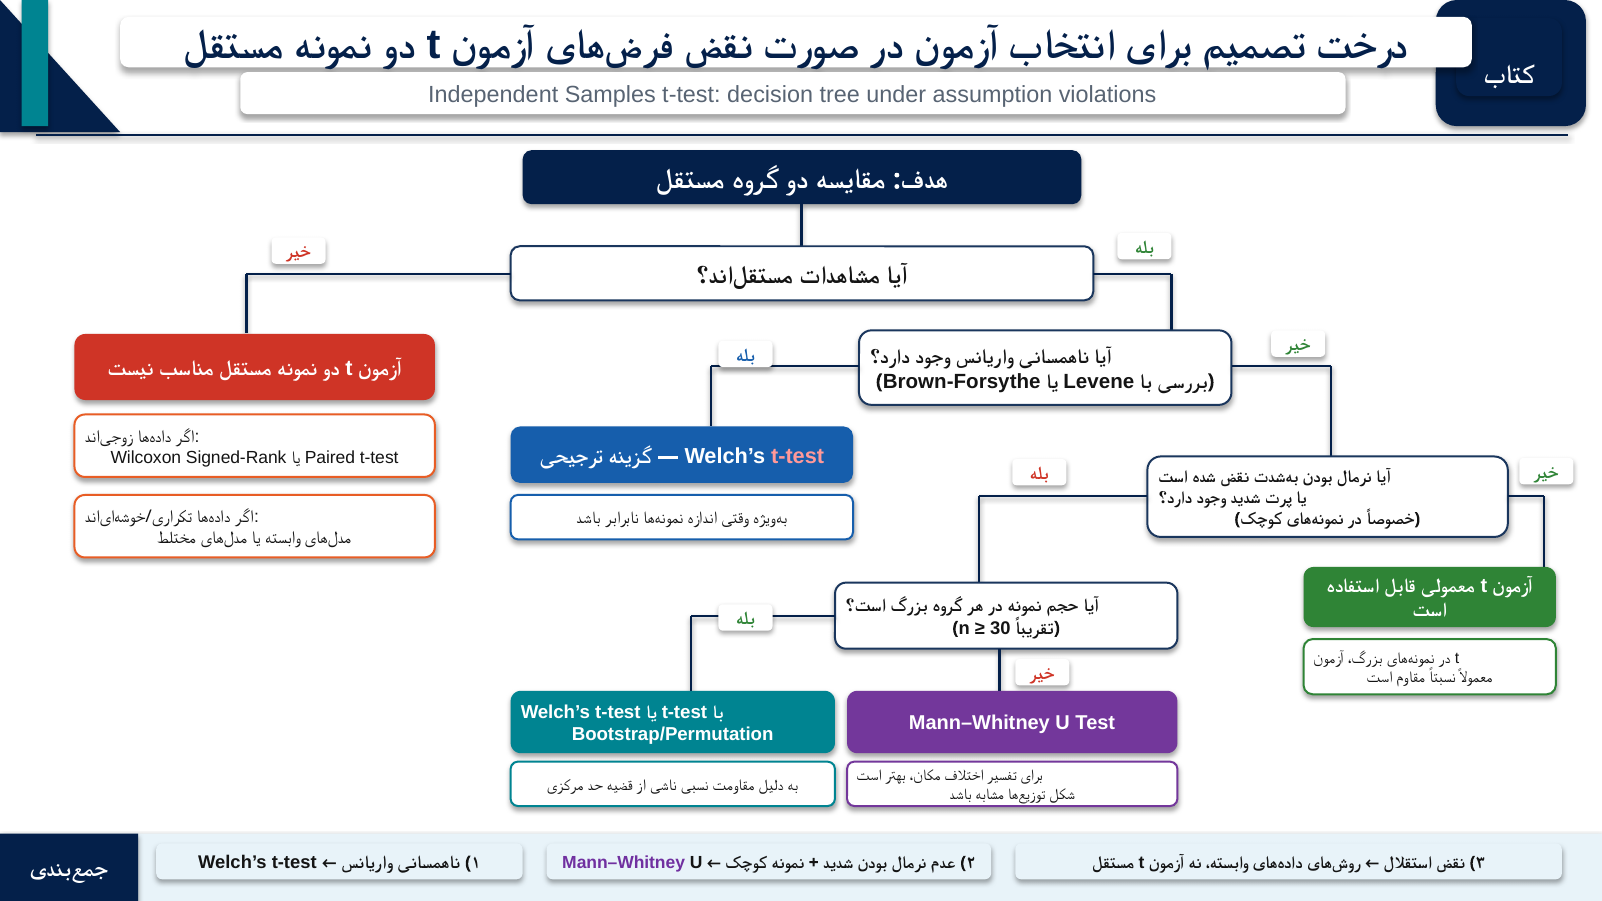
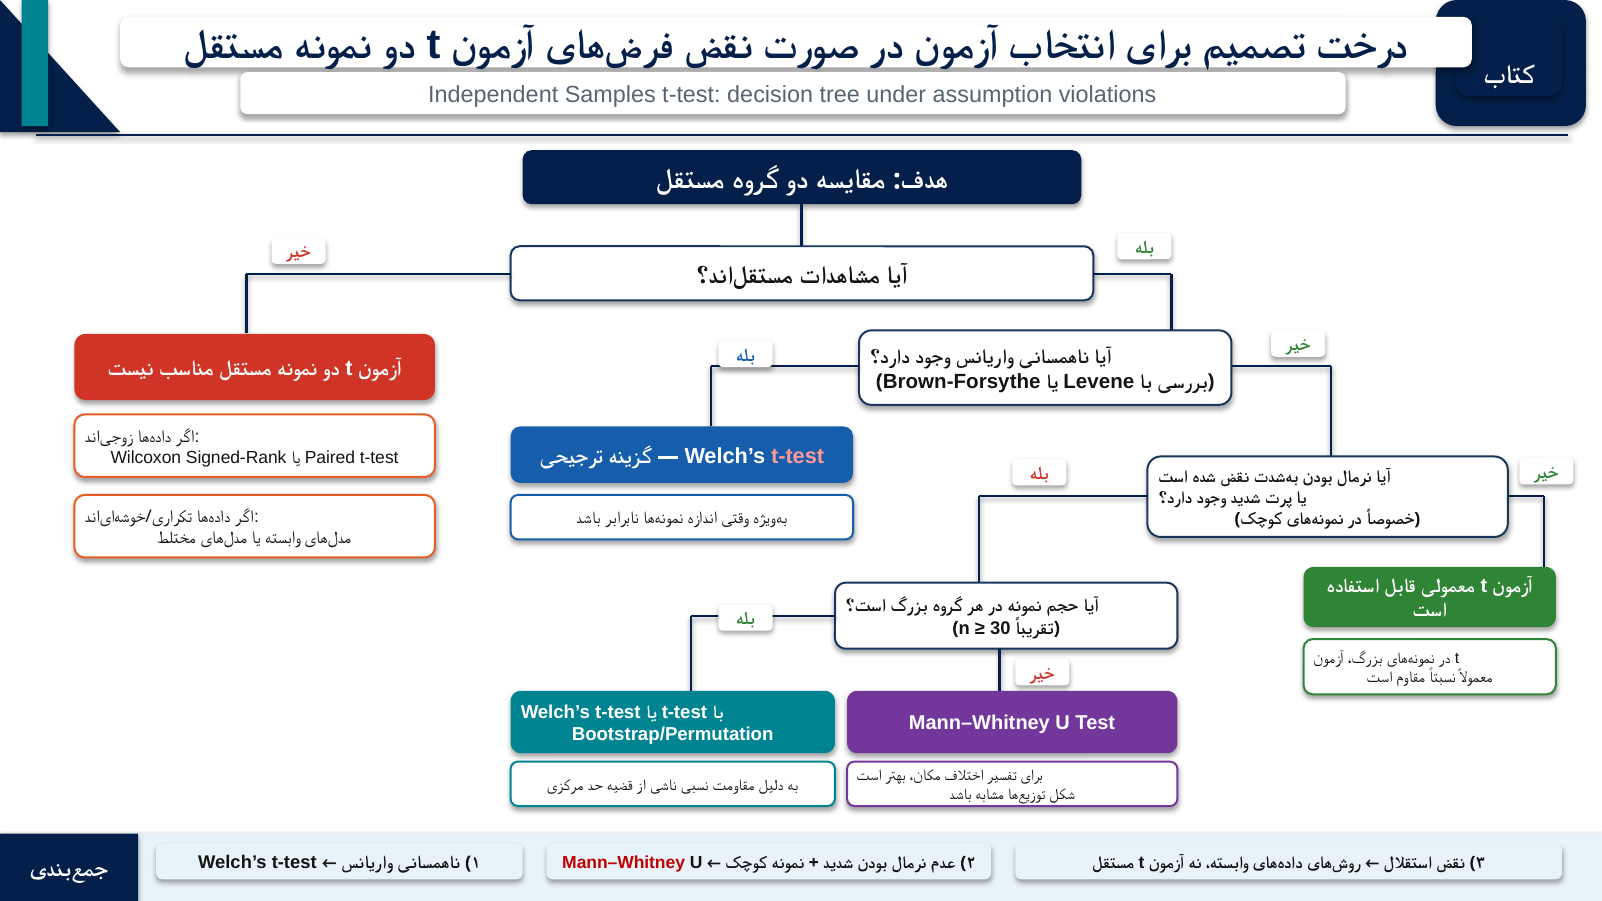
Mann–Whitney colour: purple -> red (624, 863)
